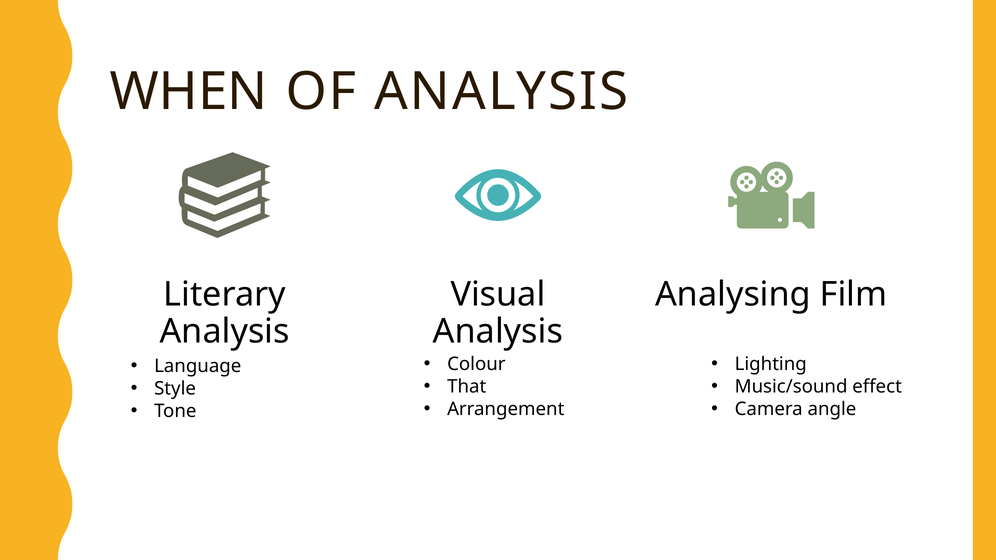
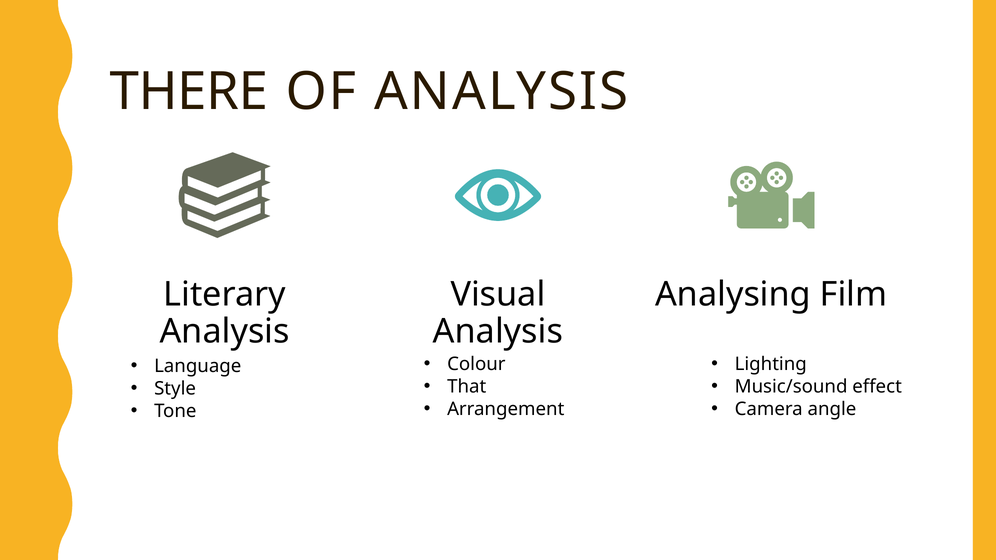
WHEN: WHEN -> THERE (189, 92)
